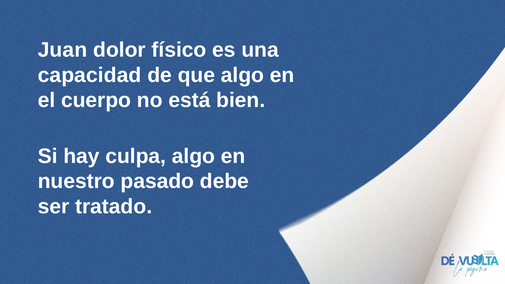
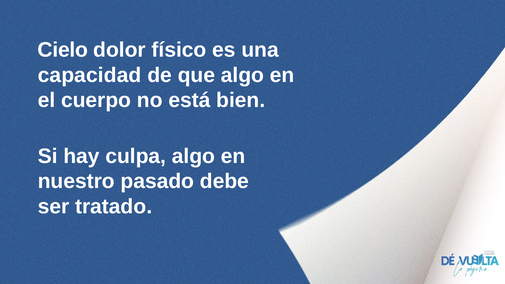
Juan: Juan -> Cielo (63, 50)
